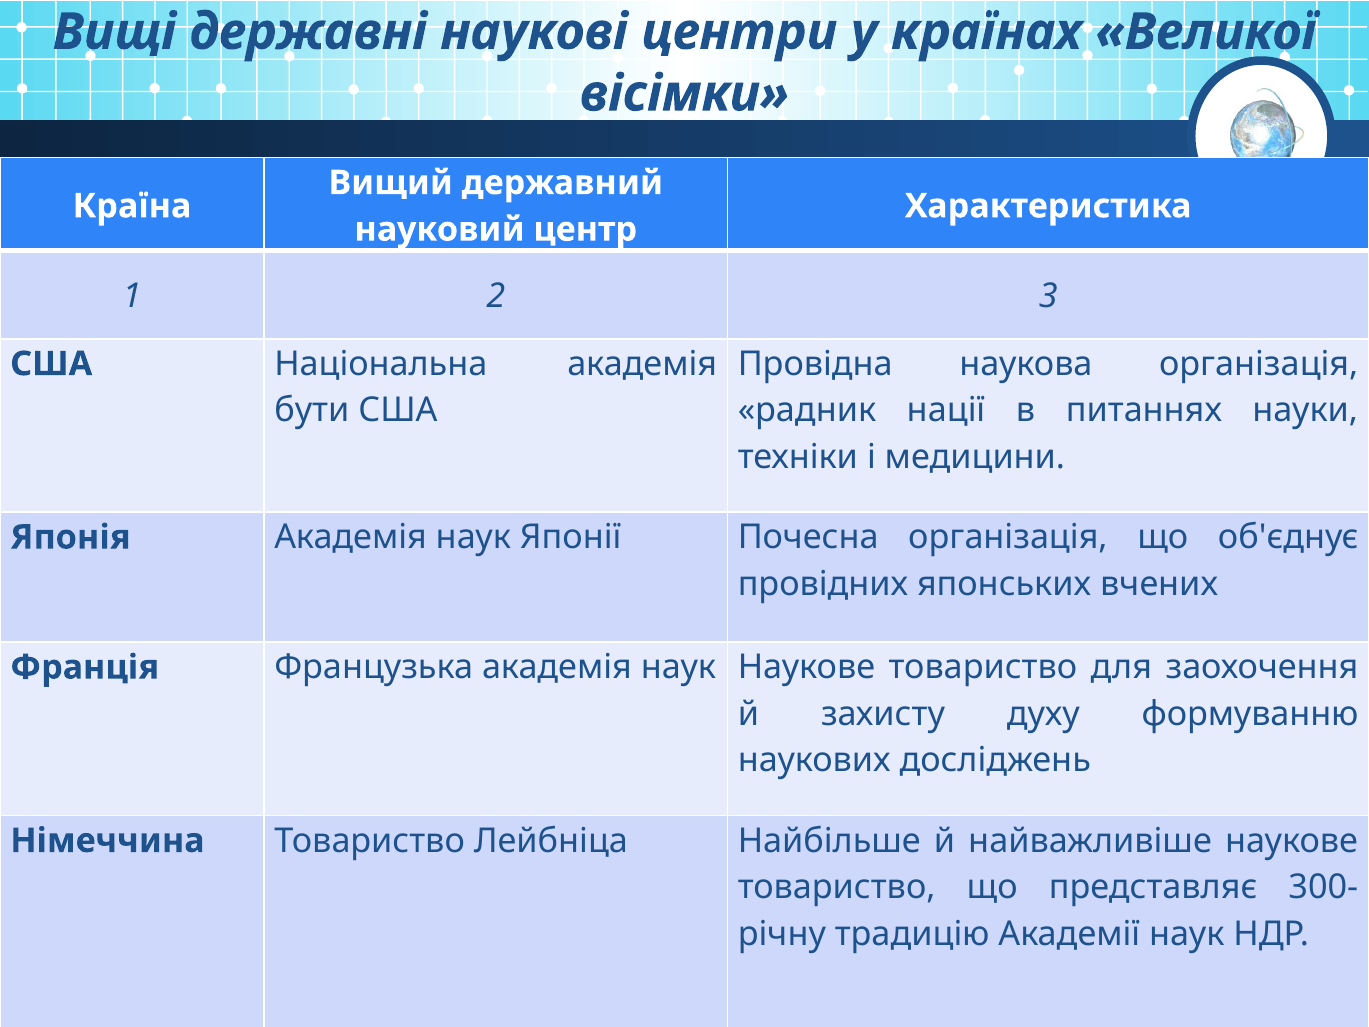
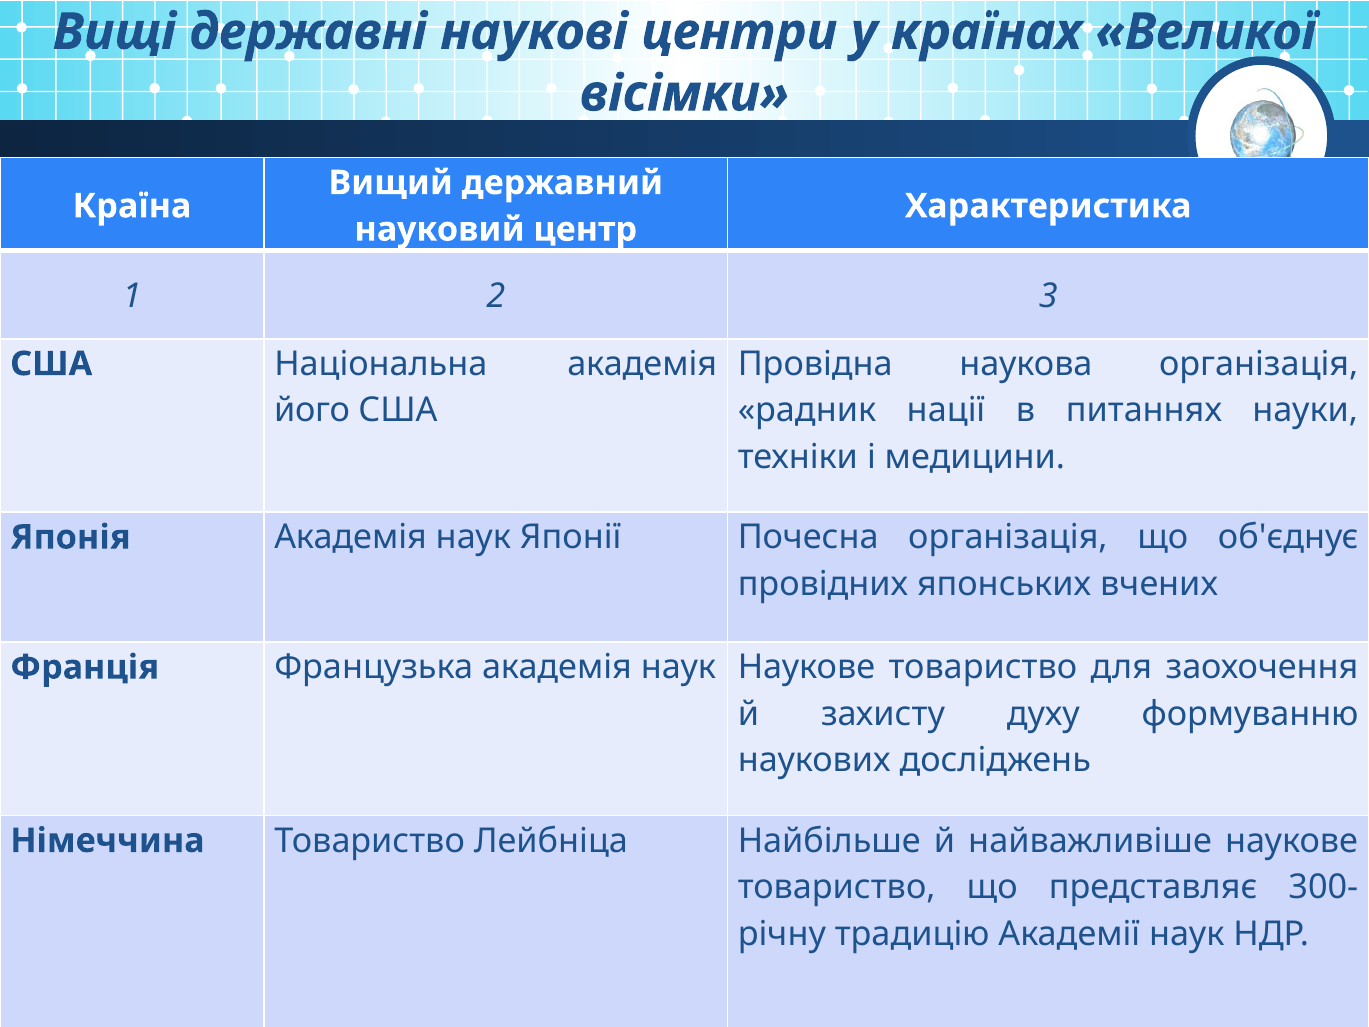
бути: бути -> його (312, 410)
